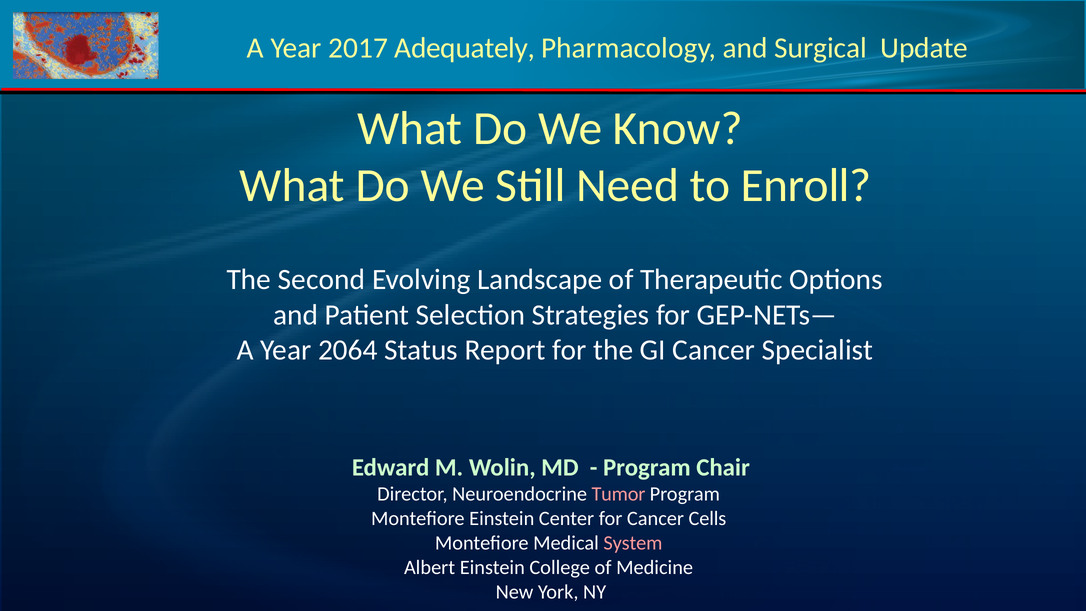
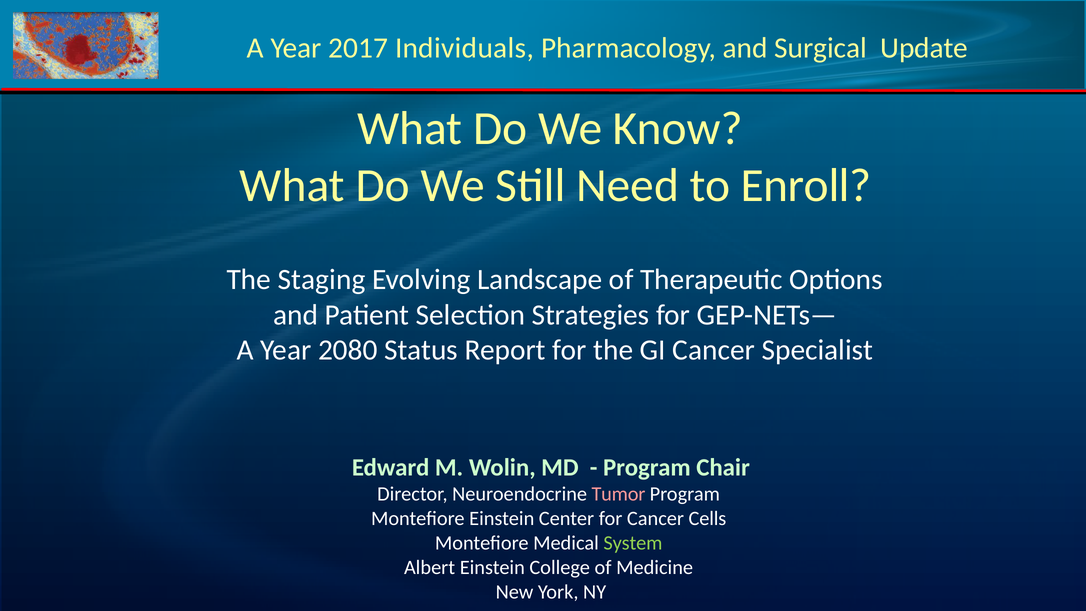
Adequately: Adequately -> Individuals (464, 48)
Second: Second -> Staging (322, 279)
2064: 2064 -> 2080 (348, 350)
System colour: pink -> light green (633, 543)
